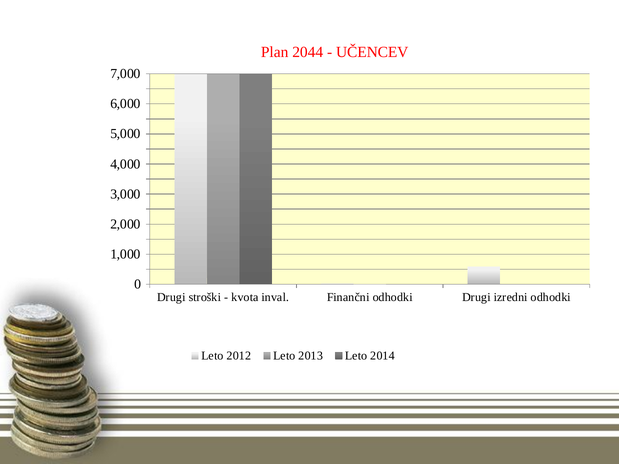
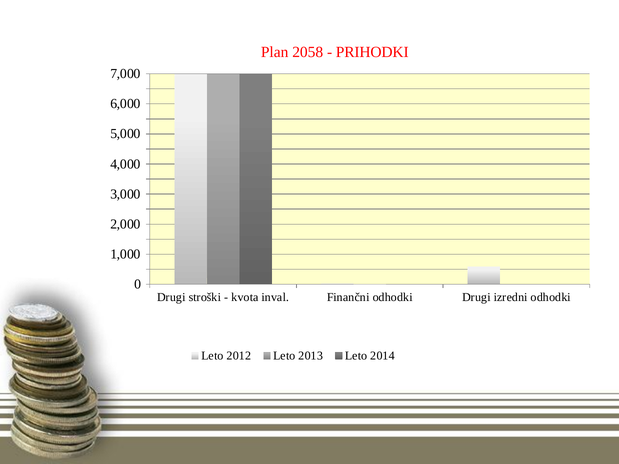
2044: 2044 -> 2058 (308, 52)
UČENCEV: UČENCEV -> PRIHODKI (372, 52)
